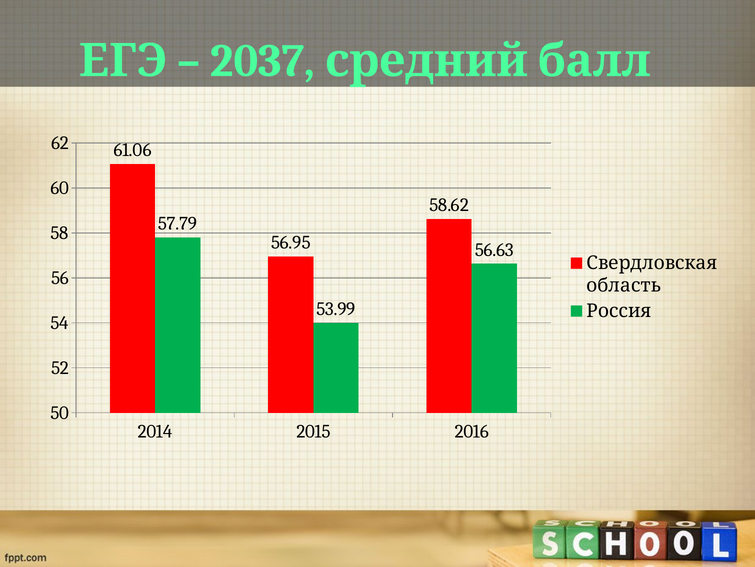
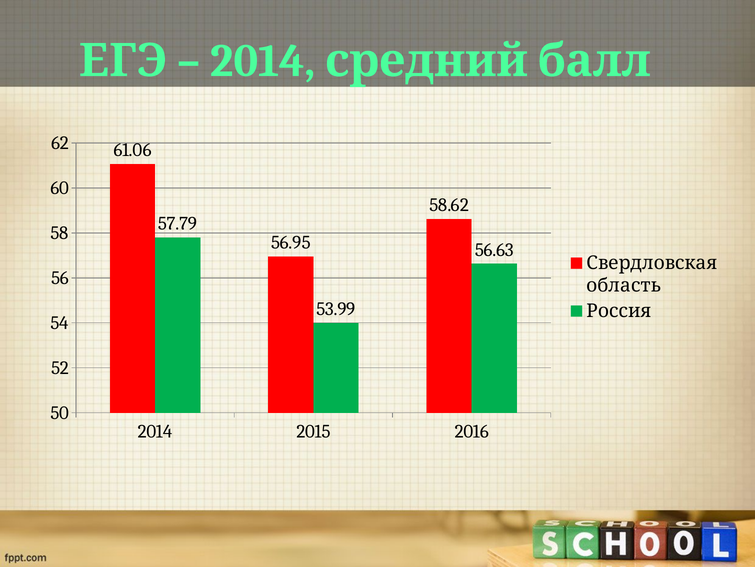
2037: 2037 -> 2014 (263, 61)
